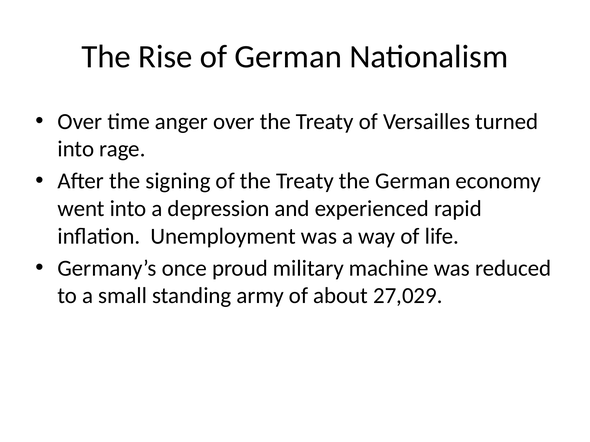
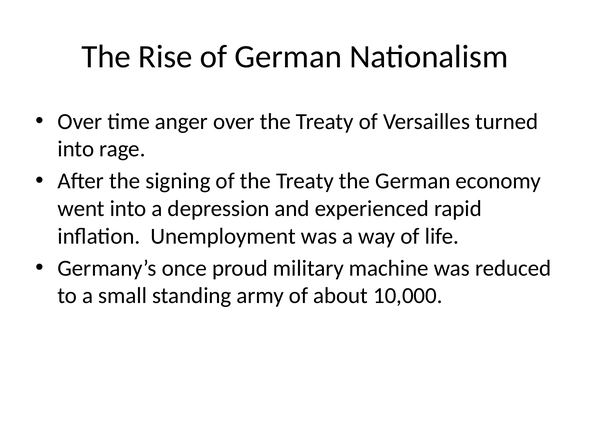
27,029: 27,029 -> 10,000 (408, 296)
